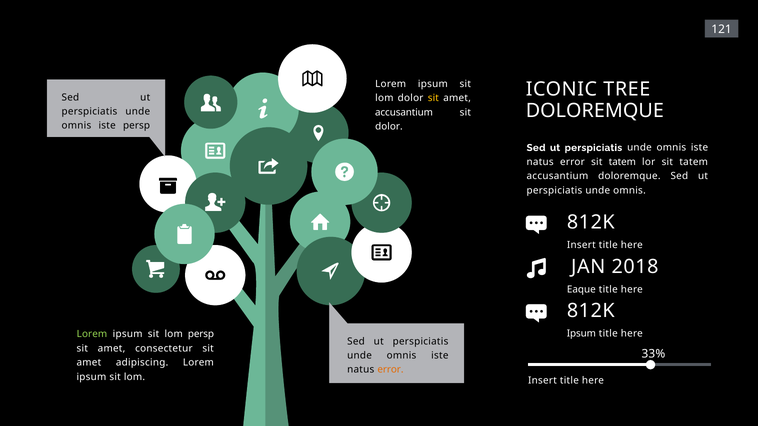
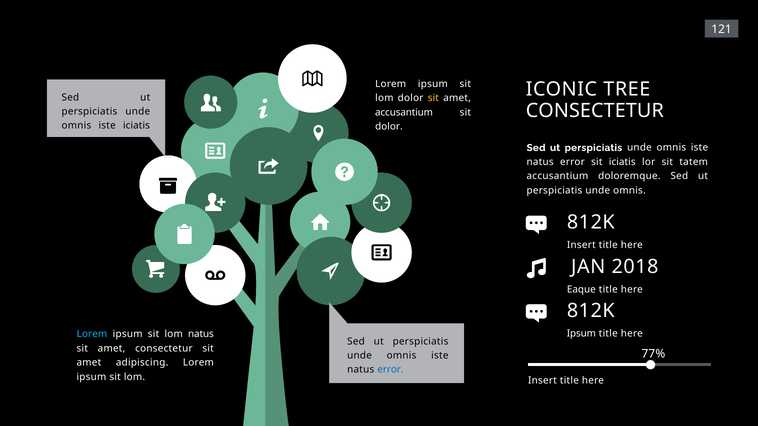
DOLOREMQUE: DOLOREMQUE -> CONSECTETUR (595, 111)
iste persp: persp -> iciatis (136, 126)
error sit tatem: tatem -> iciatis (622, 162)
Lorem colour: light green -> light blue (92, 334)
lom persp: persp -> natus (201, 334)
33%: 33% -> 77% (653, 354)
error colour: orange -> blue (390, 370)
